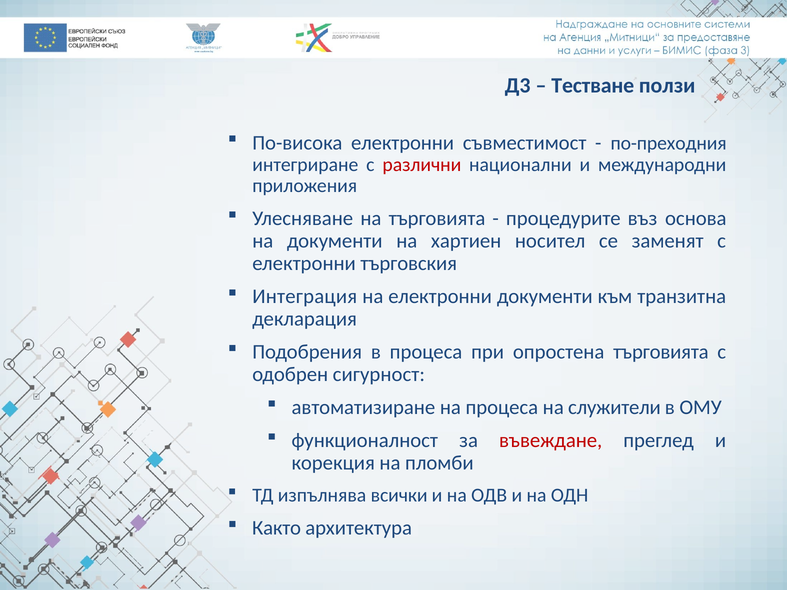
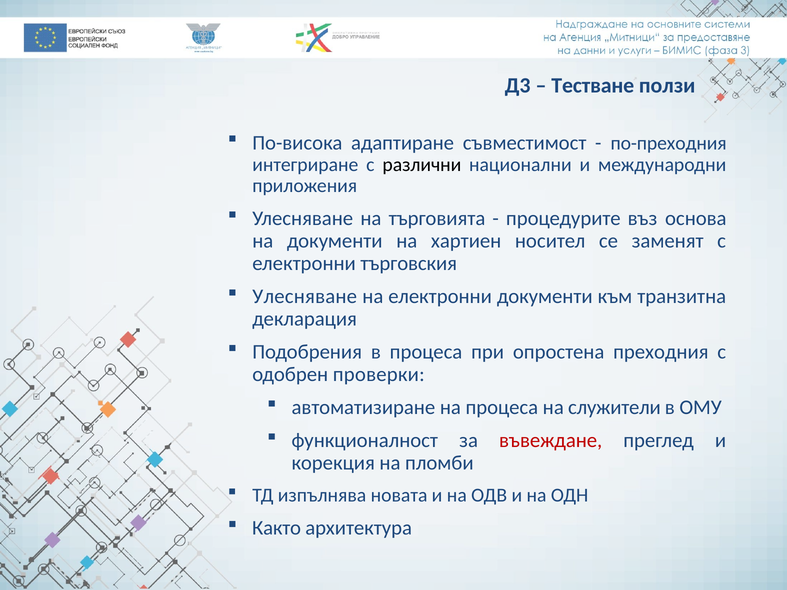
По-висока електронни: електронни -> адаптиране (402, 143)
различни colour: red -> black (422, 165)
Интеграция: Интеграция -> Улесняване (305, 296)
опростена търговията: търговията -> преходния (661, 352)
сигурност: сигурност -> проверки (379, 374)
всички: всички -> новата (399, 496)
